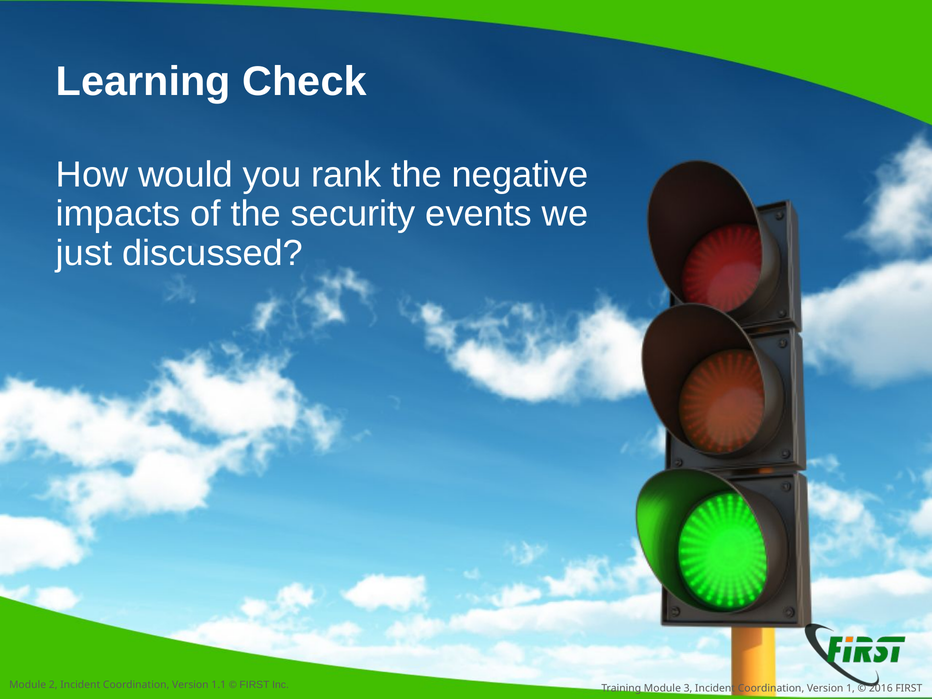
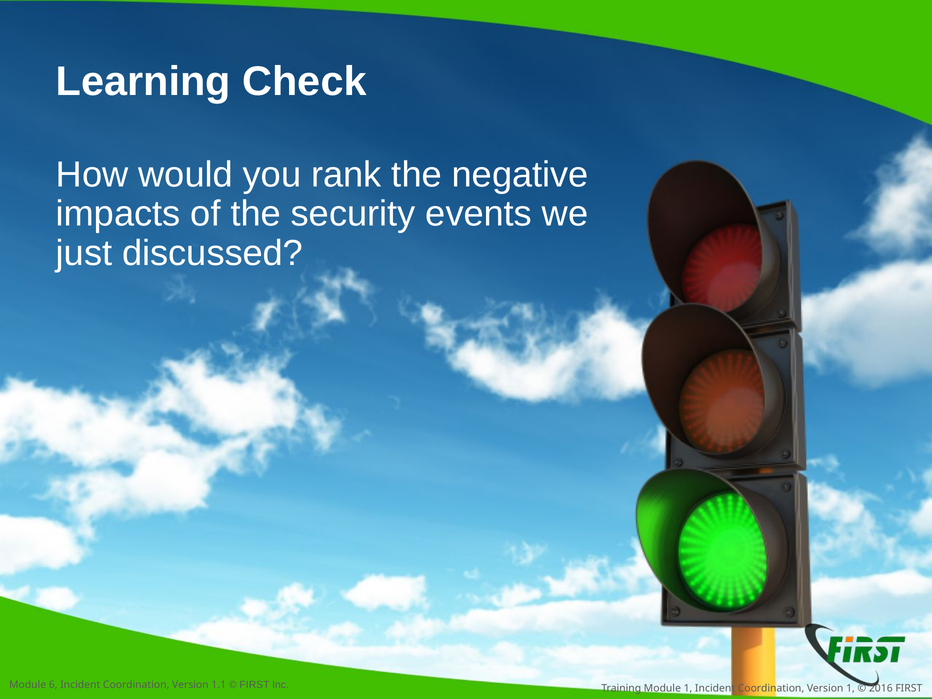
2: 2 -> 6 (53, 685)
Module 3: 3 -> 1 (688, 689)
